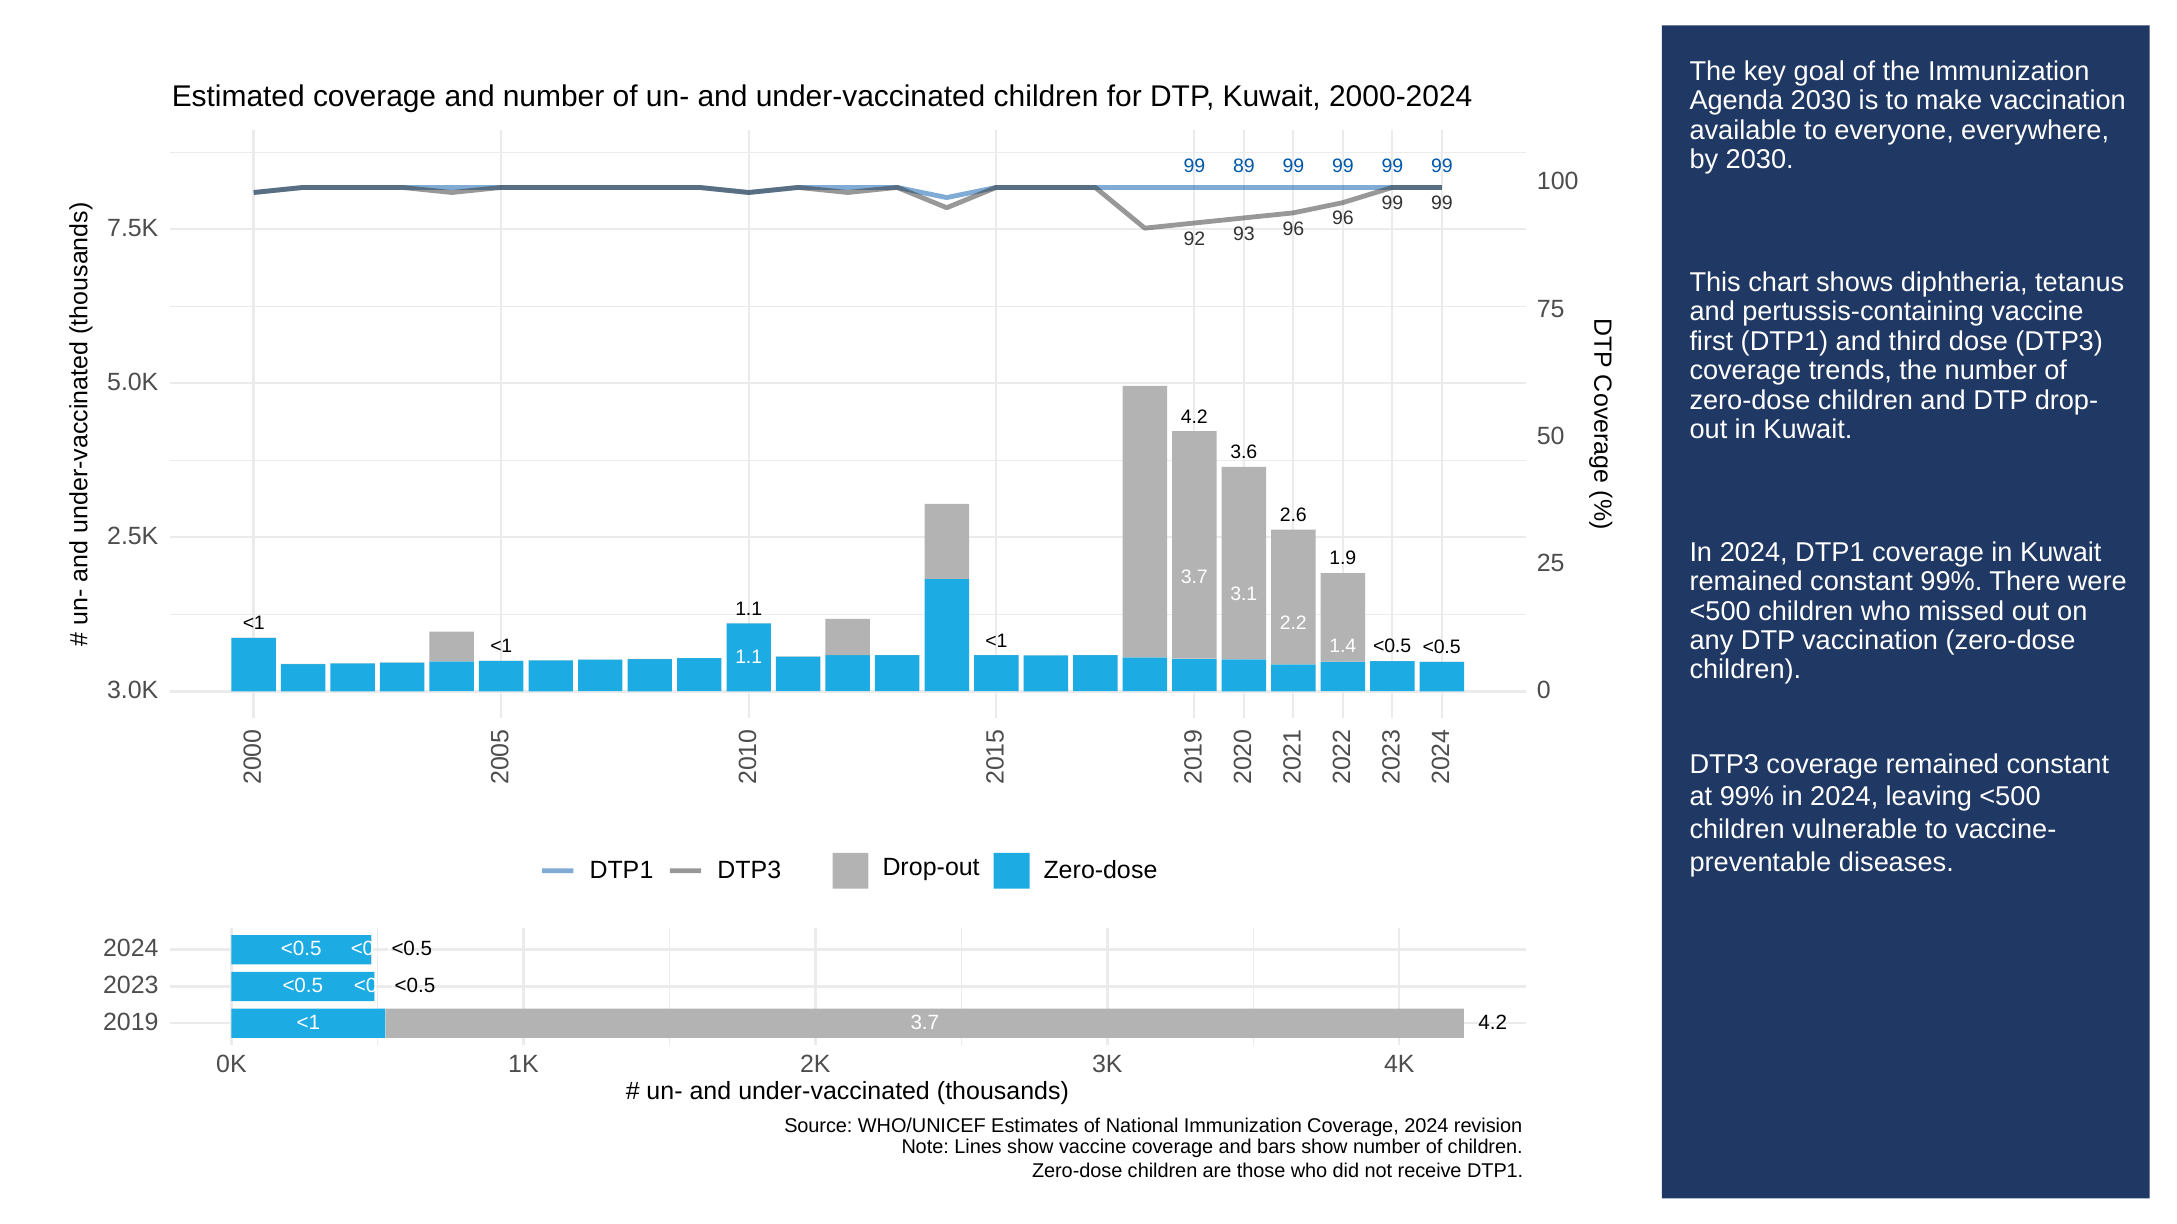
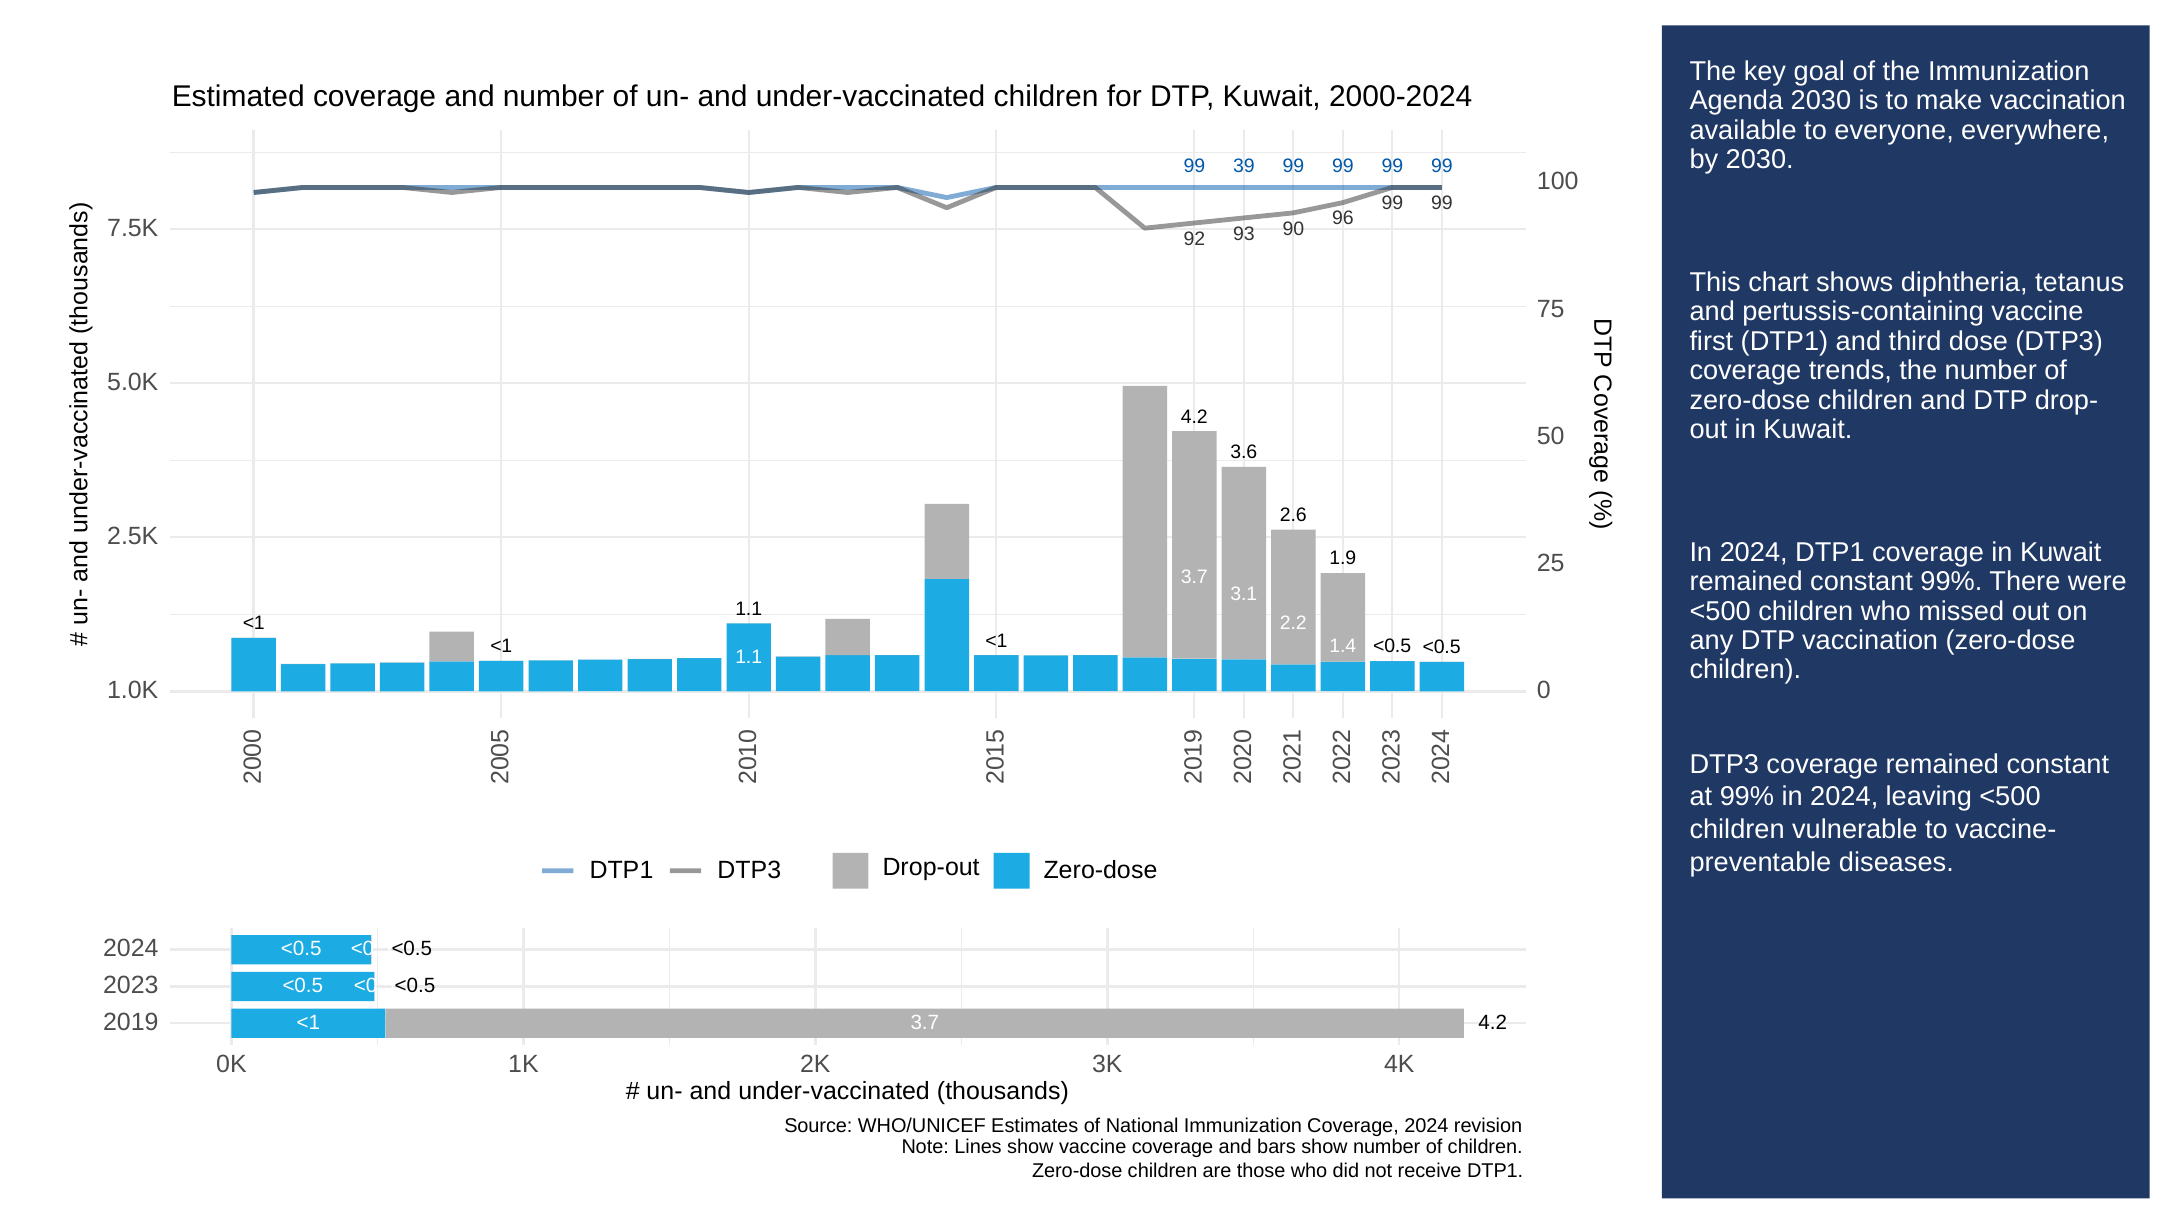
89: 89 -> 39 (1244, 166)
93 96: 96 -> 90 (1293, 229)
3.0K: 3.0K -> 1.0K (133, 691)
